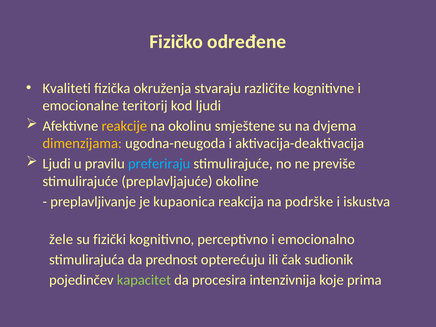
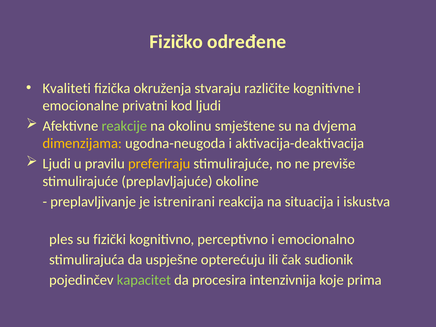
teritorij: teritorij -> privatni (145, 106)
reakcije colour: yellow -> light green (124, 126)
preferiraju colour: light blue -> yellow (159, 164)
kupaonica: kupaonica -> istrenirani (184, 202)
podrške: podrške -> situacija (309, 202)
žele: žele -> ples (61, 239)
prednost: prednost -> uspješne (172, 260)
